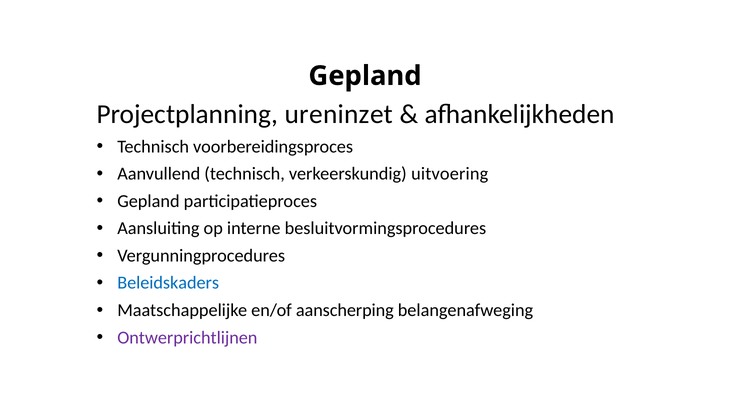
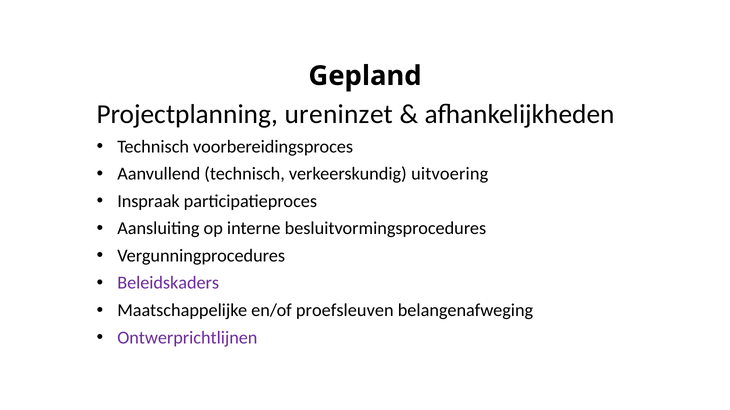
Gepland: Gepland -> Inspraak (148, 201)
Beleidskaders colour: blue -> purple (168, 283)
aanscherping: aanscherping -> proefsleuven (345, 311)
